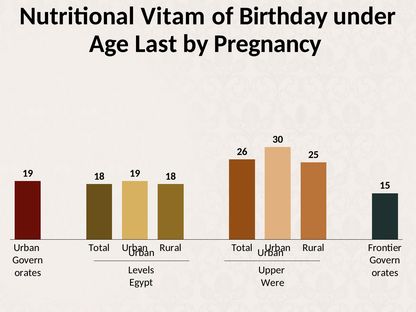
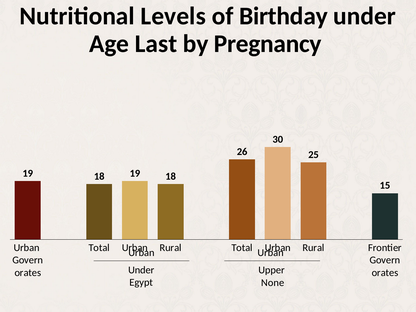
Vitam: Vitam -> Levels (173, 16)
Levels: Levels -> Under (141, 270)
Were: Were -> None (273, 283)
